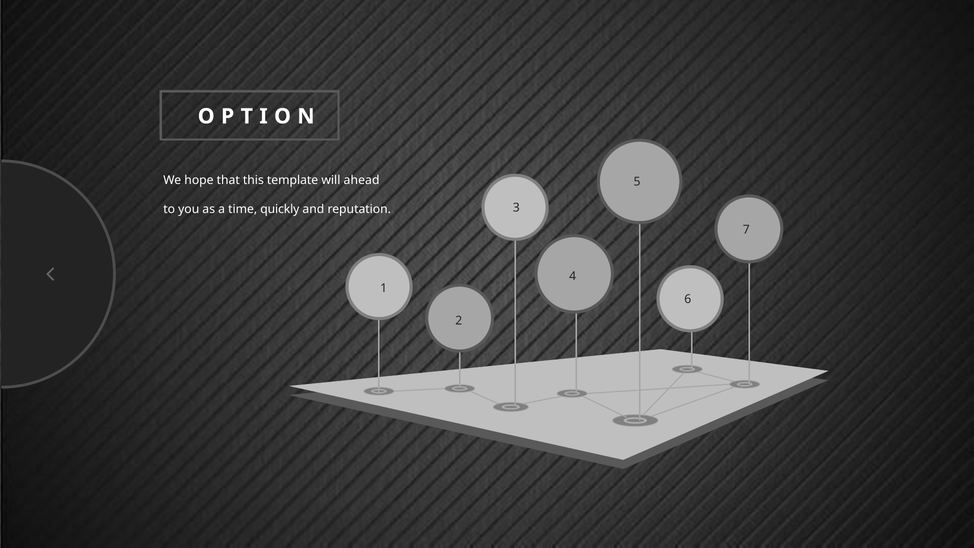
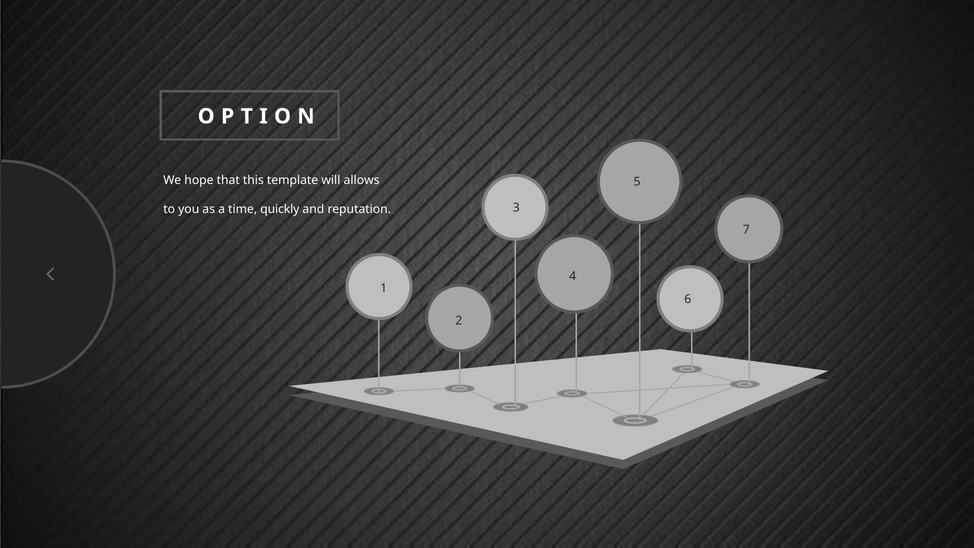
ahead: ahead -> allows (362, 180)
